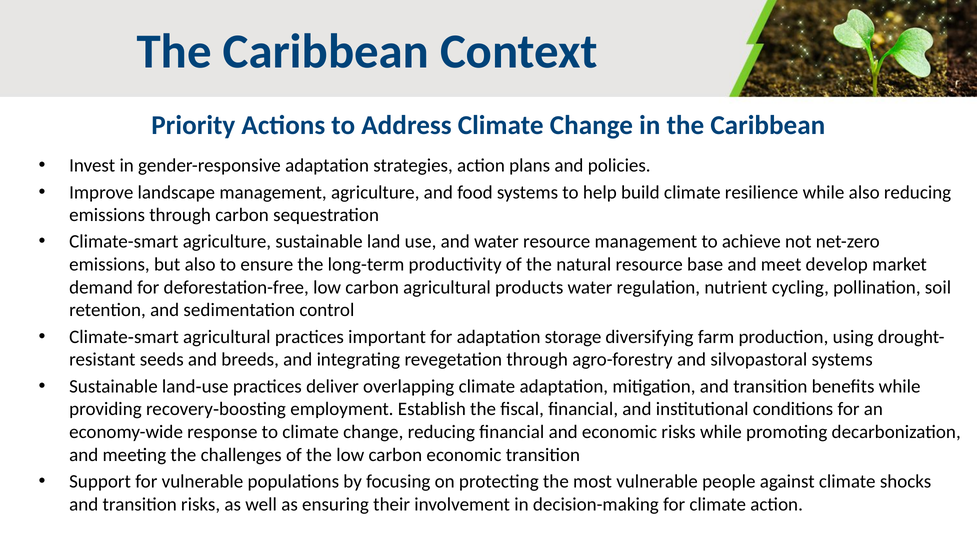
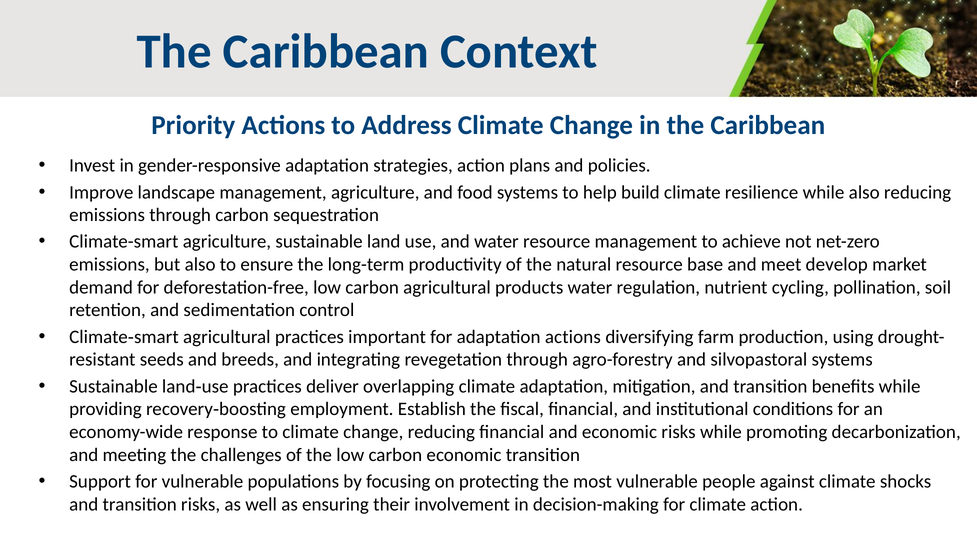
adaptation storage: storage -> actions (573, 337)
